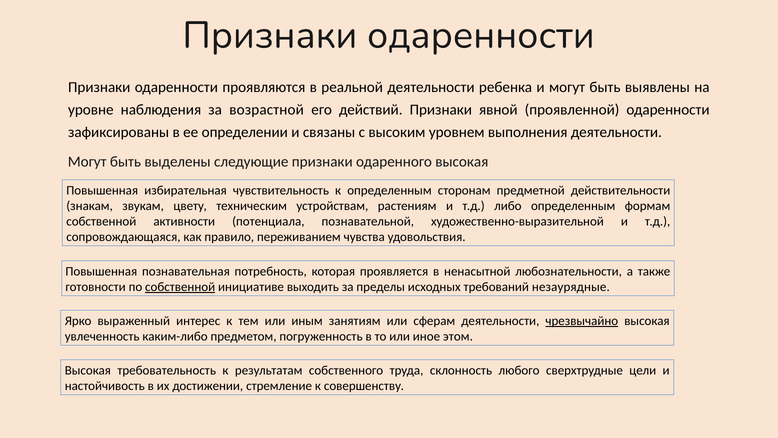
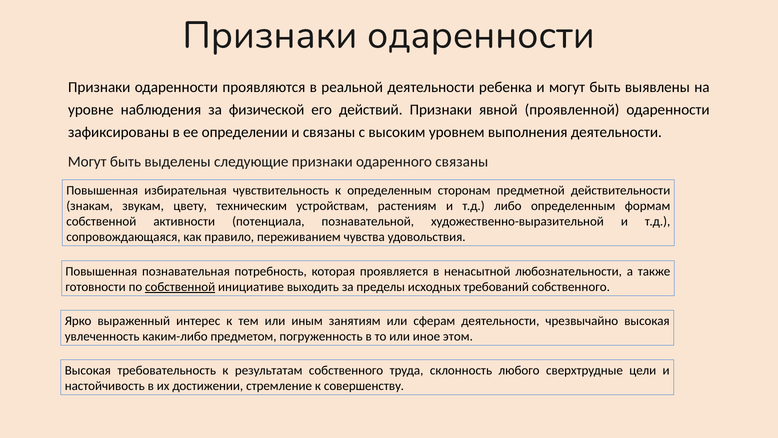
возрастной: возрастной -> физической (267, 110)
одаренного высокая: высокая -> связаны (462, 161)
требований незаурядные: незаурядные -> собственного (571, 287)
чрезвычайно underline: present -> none (582, 321)
